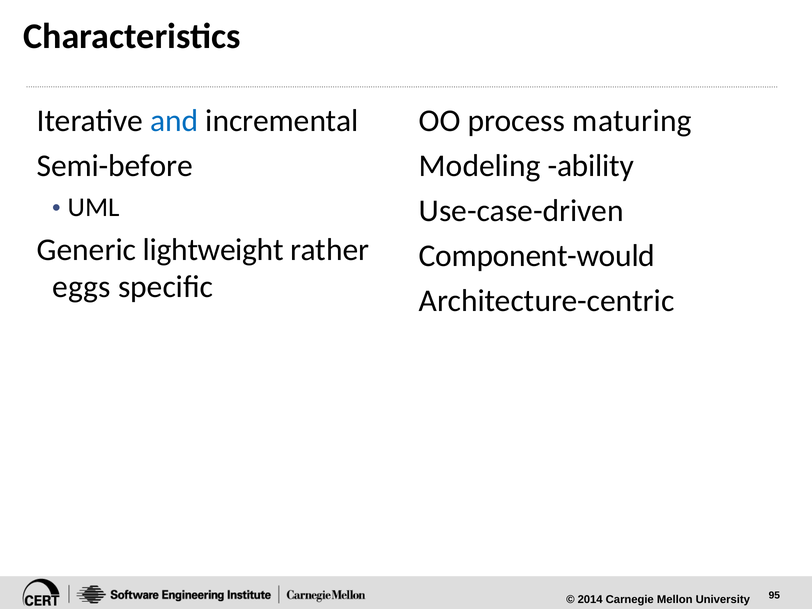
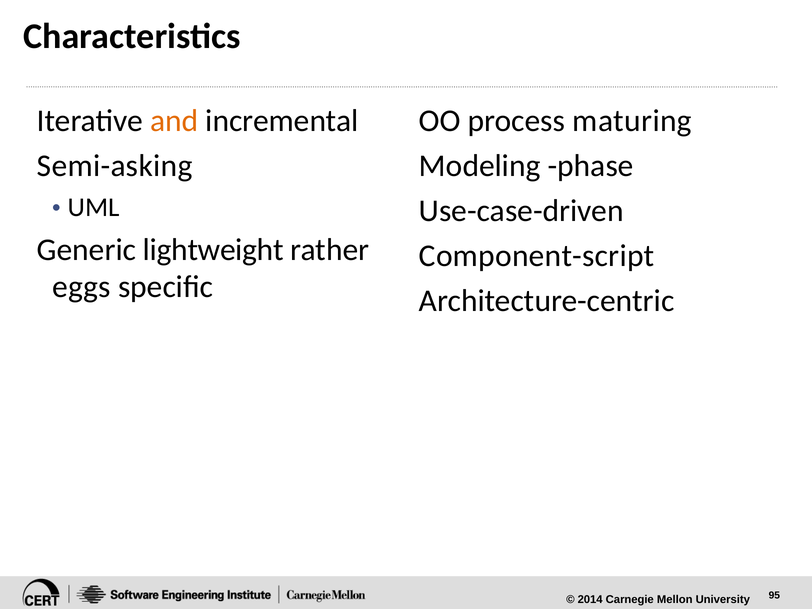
and colour: blue -> orange (174, 121)
Semi-before: Semi-before -> Semi-asking (115, 166)
ability: ability -> phase (591, 166)
Component-would: Component-would -> Component-script (537, 256)
